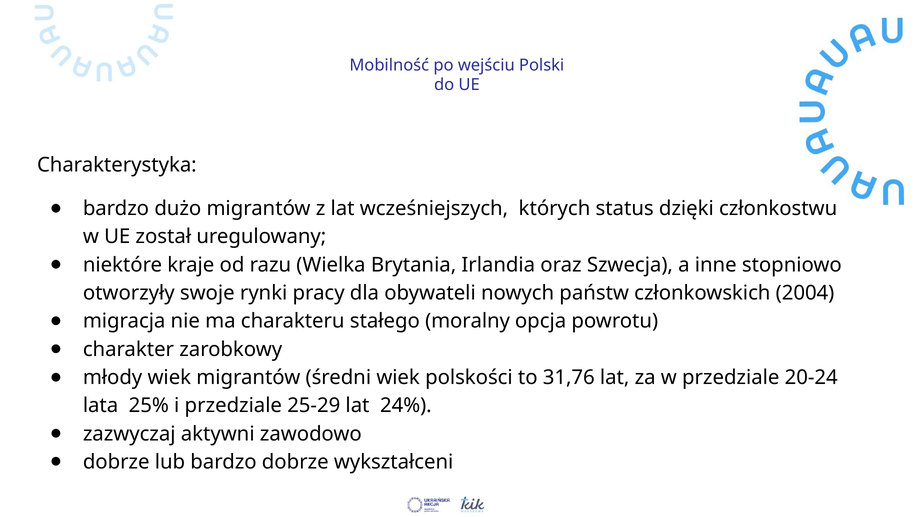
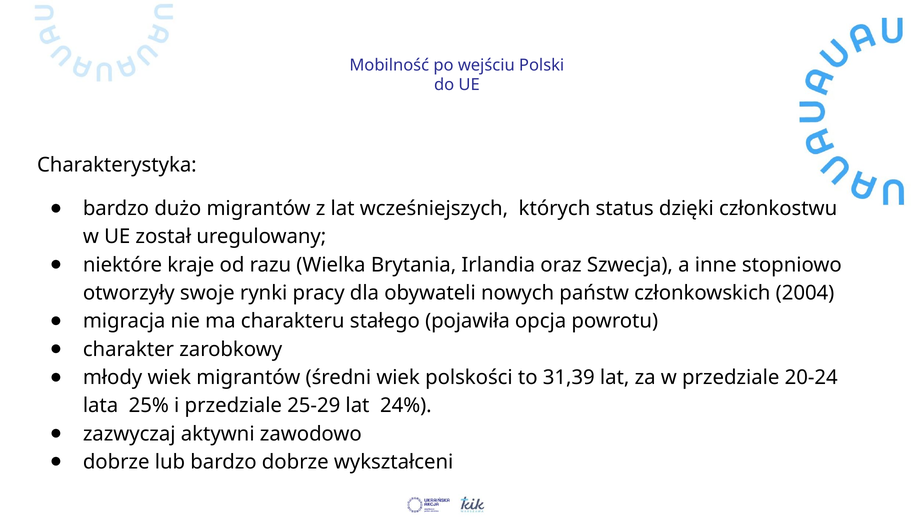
moralny: moralny -> pojawiła (468, 321)
31,76: 31,76 -> 31,39 (569, 377)
